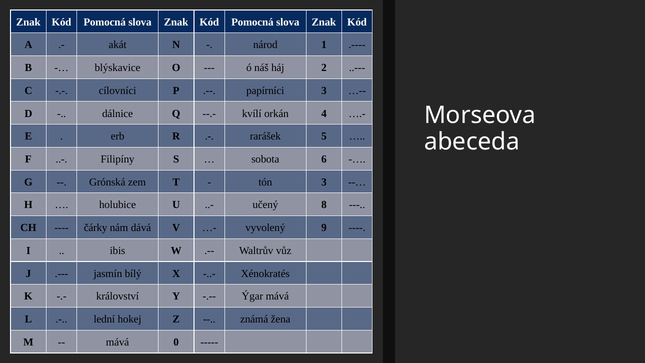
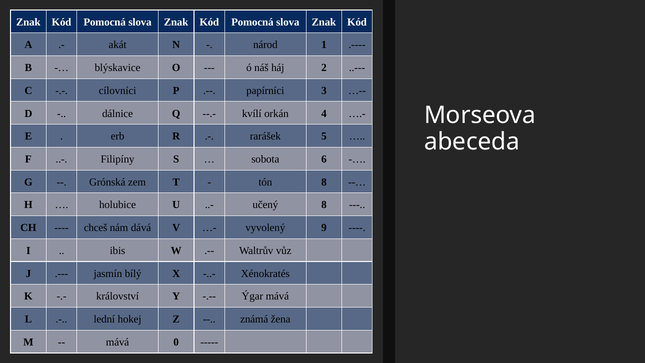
tón 3: 3 -> 8 (324, 182)
čárky: čárky -> chceš (96, 228)
